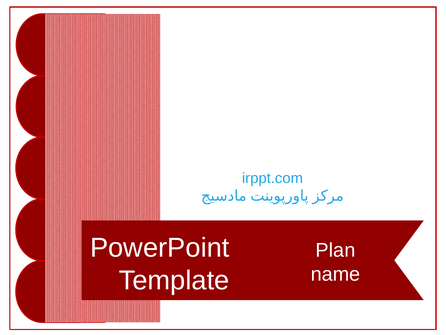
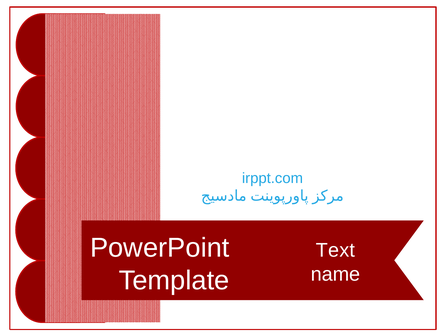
Plan: Plan -> Text (335, 250)
